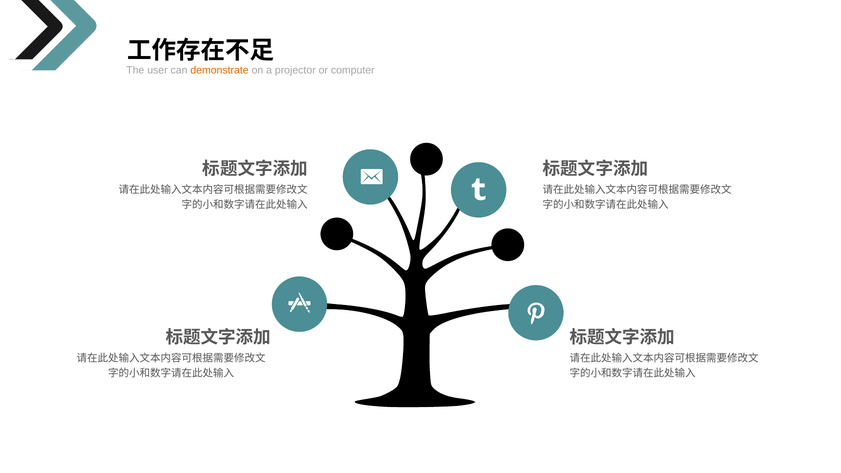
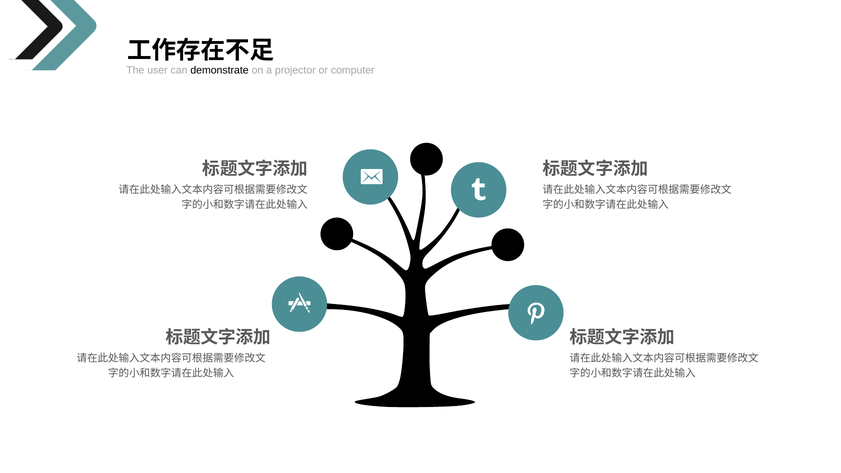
demonstrate colour: orange -> black (220, 70)
